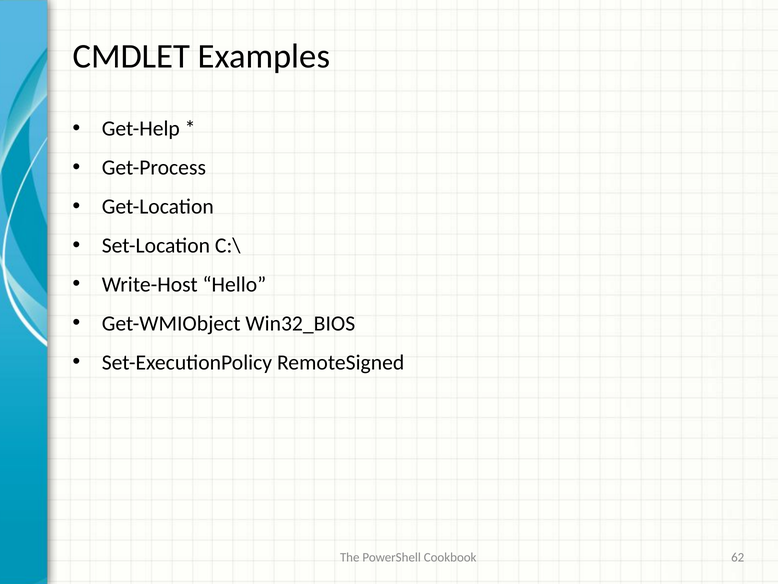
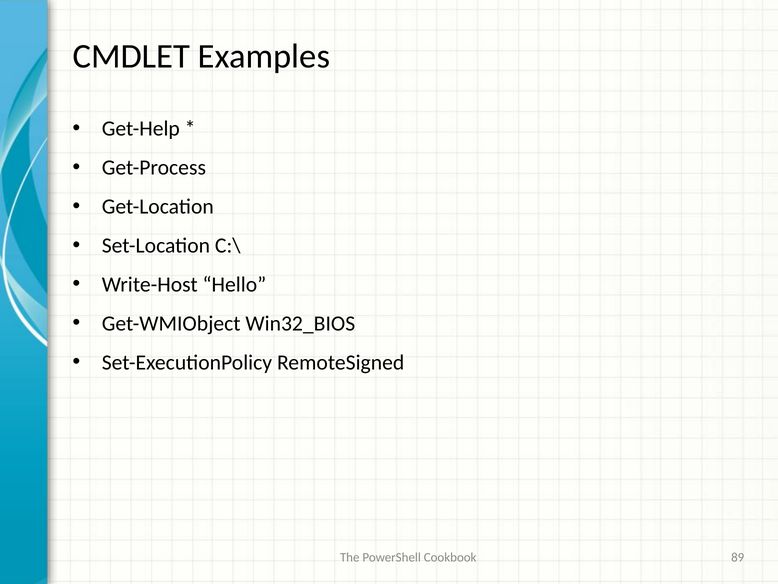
62: 62 -> 89 (738, 557)
